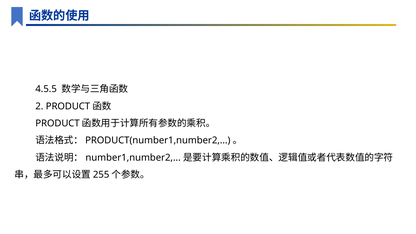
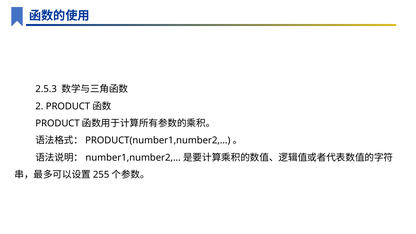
4.5.5: 4.5.5 -> 2.5.3 (46, 89)
